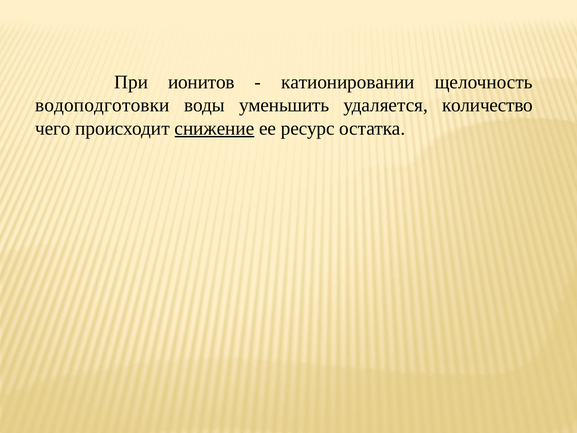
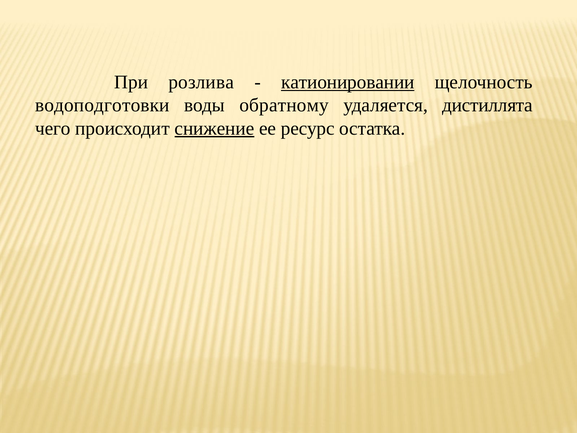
ионитов: ионитов -> розлива (201, 82)
катионировании underline: none -> present (348, 82)
уменьшить: уменьшить -> обратному (284, 105)
количество: количество -> дистиллята (487, 105)
